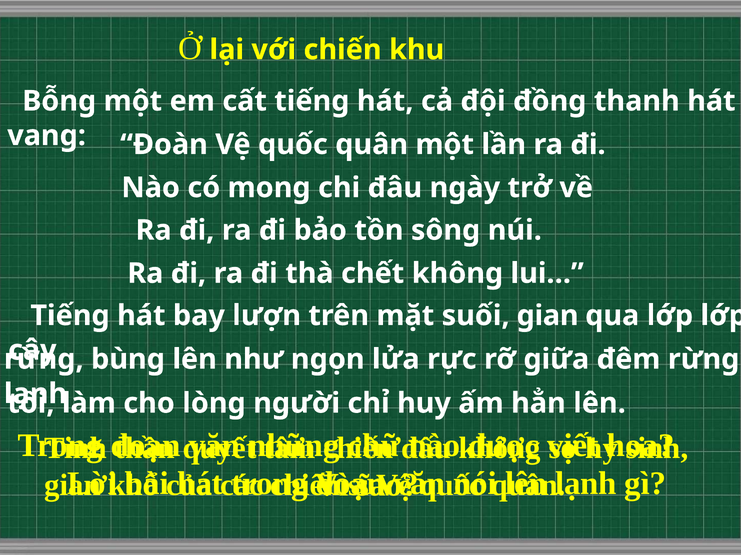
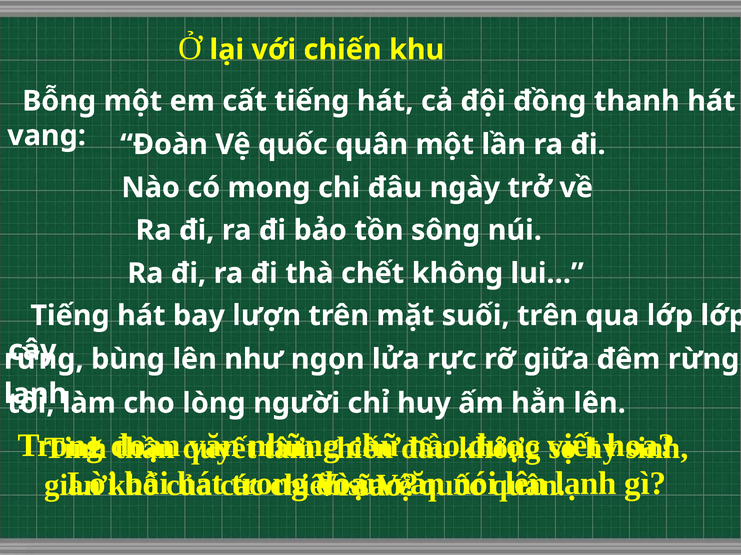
suối gian: gian -> trên (548, 316)
